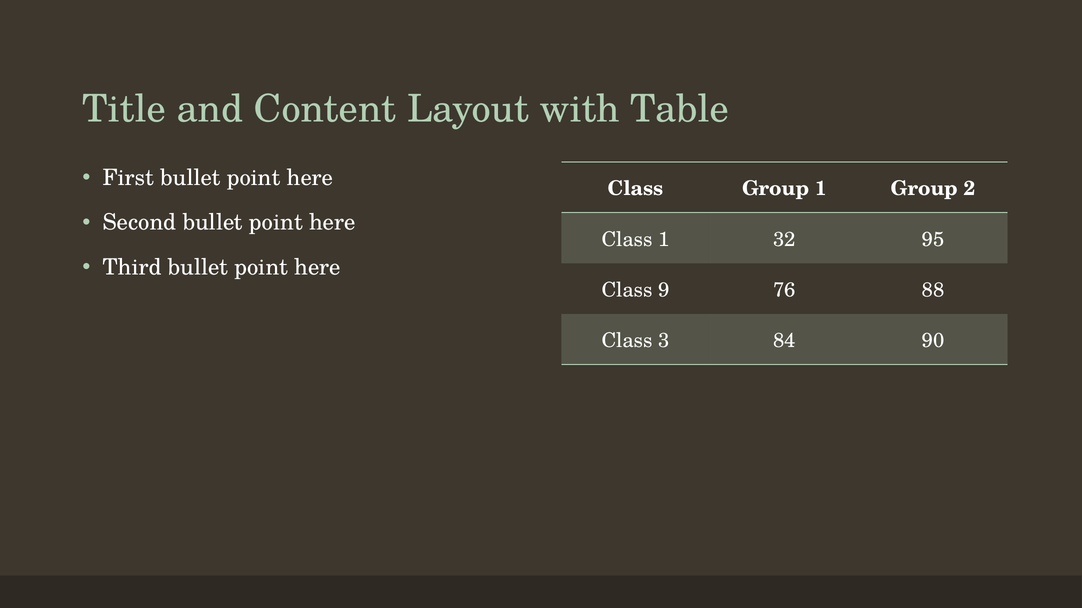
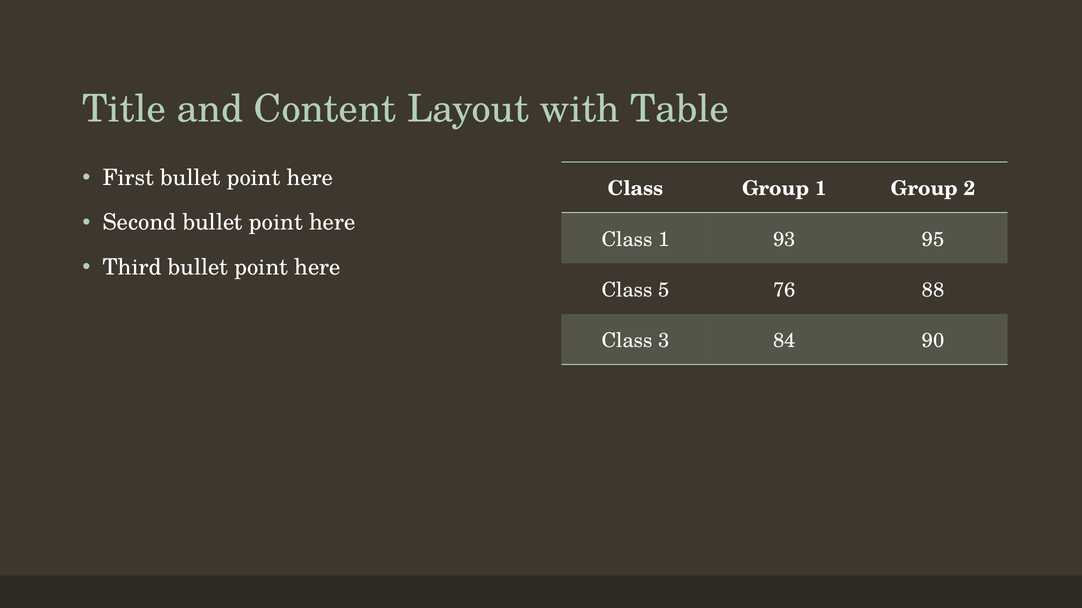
32: 32 -> 93 (784, 240)
9: 9 -> 5 (664, 290)
